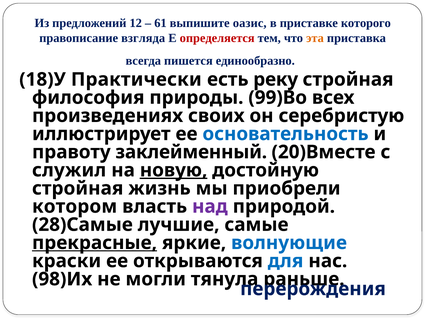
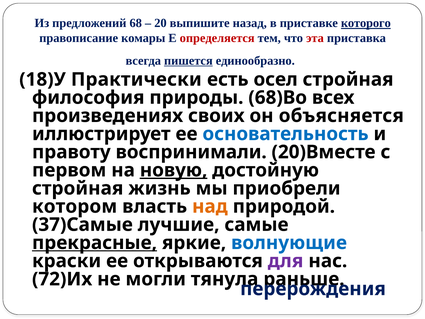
12: 12 -> 68 (136, 23)
61: 61 -> 20 (160, 23)
оазис: оазис -> назад (250, 23)
которого underline: none -> present (366, 23)
взгляда: взгляда -> комары (143, 38)
эта colour: orange -> red (315, 38)
пишется underline: none -> present (188, 61)
реку: реку -> осел (276, 79)
99)Во: 99)Во -> 68)Во (278, 98)
серебристую: серебристую -> объясняется (341, 116)
заклейменный: заклейменный -> воспринимали (191, 152)
служил: служил -> первом (69, 170)
над colour: purple -> orange (210, 206)
28)Самые: 28)Самые -> 37)Самые (82, 224)
для colour: blue -> purple (286, 261)
98)Их: 98)Их -> 72)Их (62, 279)
